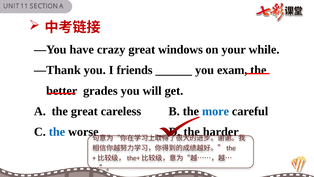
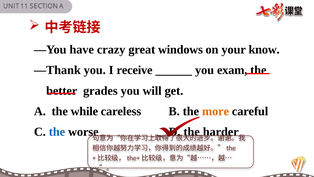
while: while -> know (264, 49)
friends: friends -> receive (135, 70)
the great: great -> while (84, 111)
more colour: blue -> orange (216, 111)
